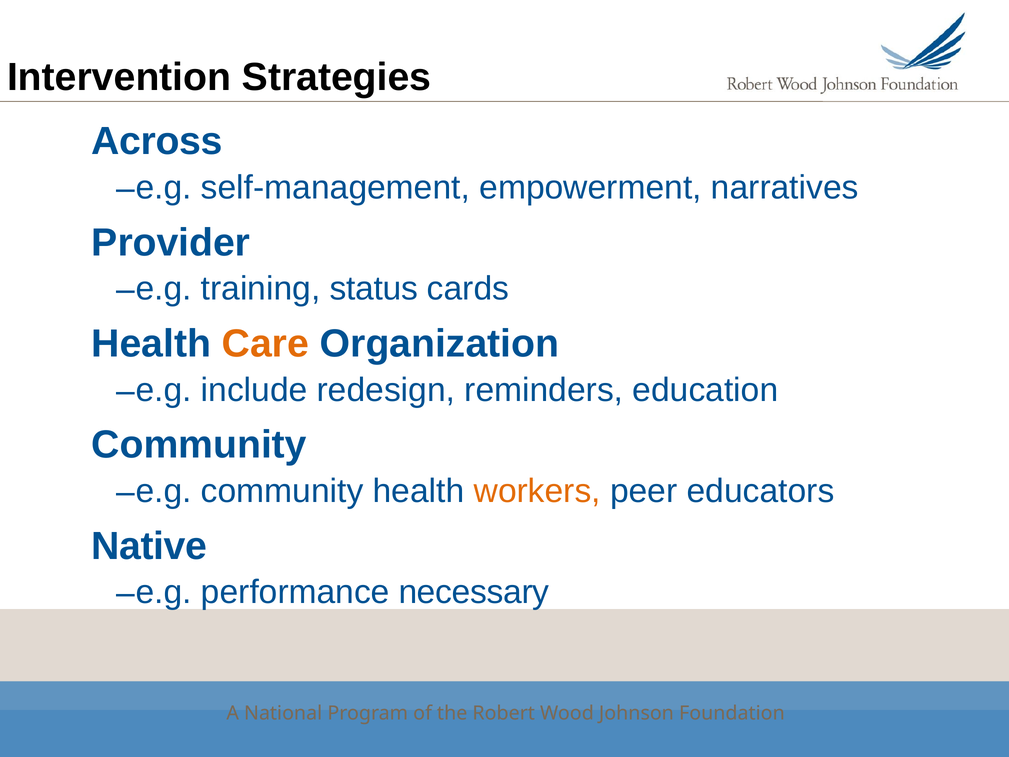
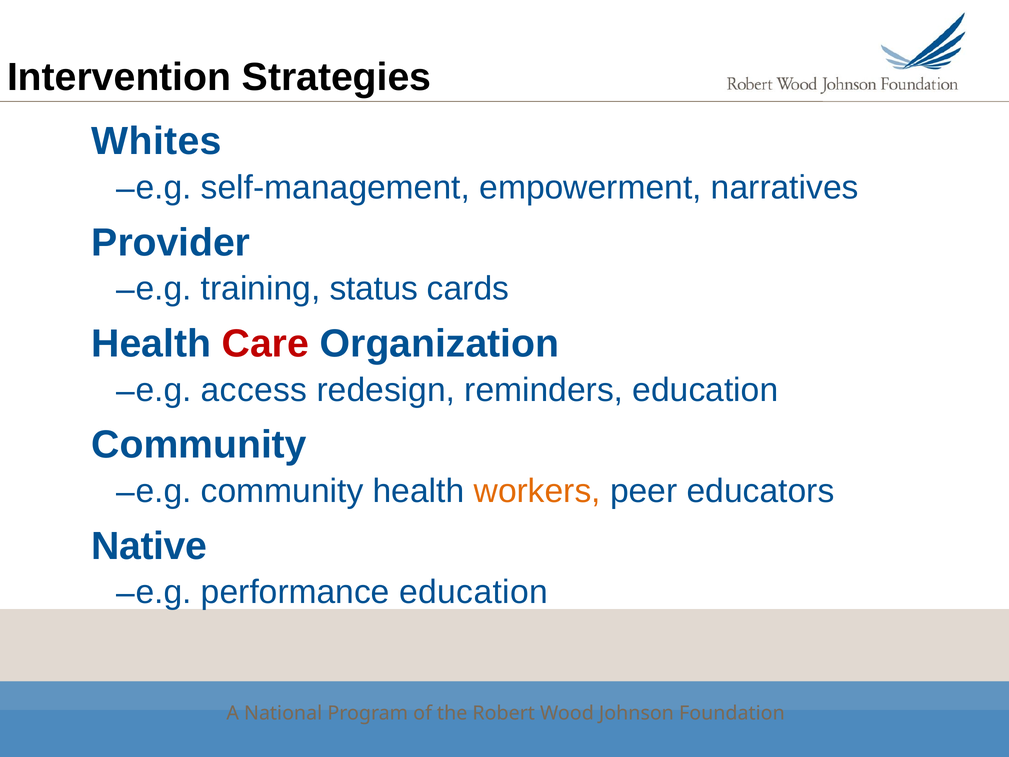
Across: Across -> Whites (157, 141)
Care colour: orange -> red (265, 344)
include: include -> access (254, 390)
performance necessary: necessary -> education (474, 592)
